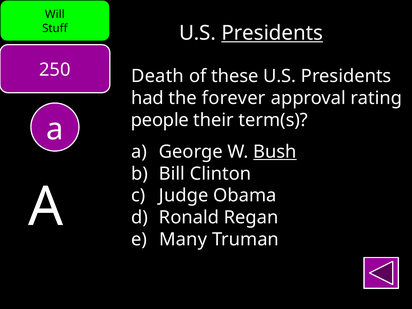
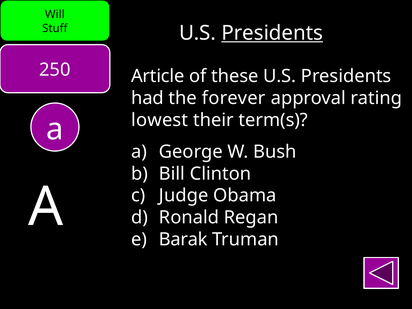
Death: Death -> Article (158, 76)
people: people -> lowest (160, 120)
Bush underline: present -> none (275, 152)
Many: Many -> Barak (183, 240)
